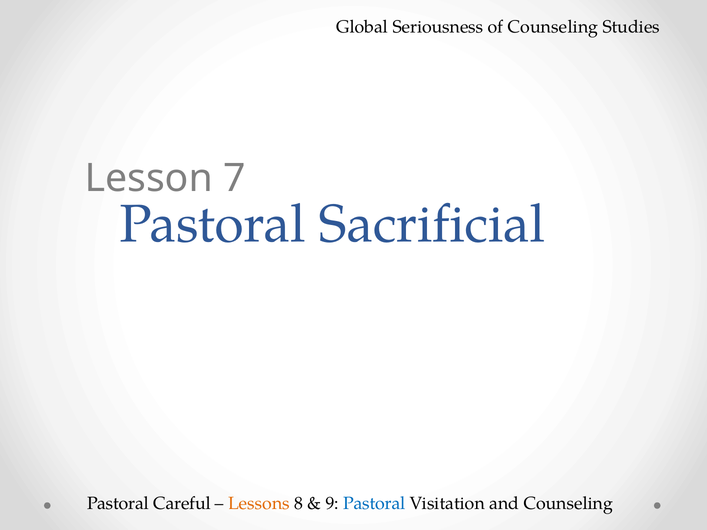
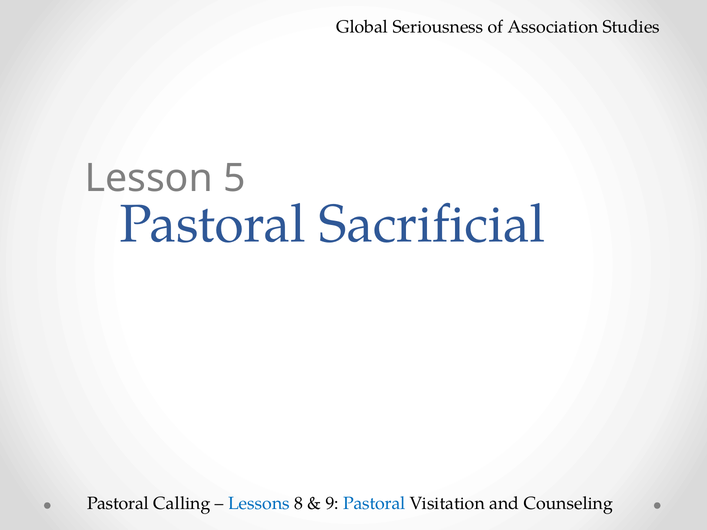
of Counseling: Counseling -> Association (553, 27)
7: 7 -> 5 (234, 178)
Careful: Careful -> Calling (182, 504)
Lessons colour: orange -> blue (259, 504)
